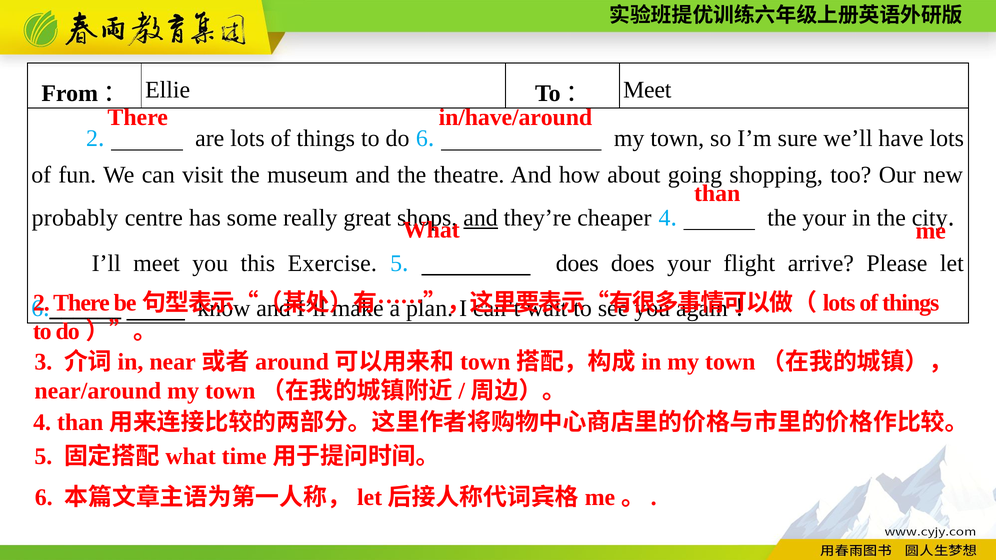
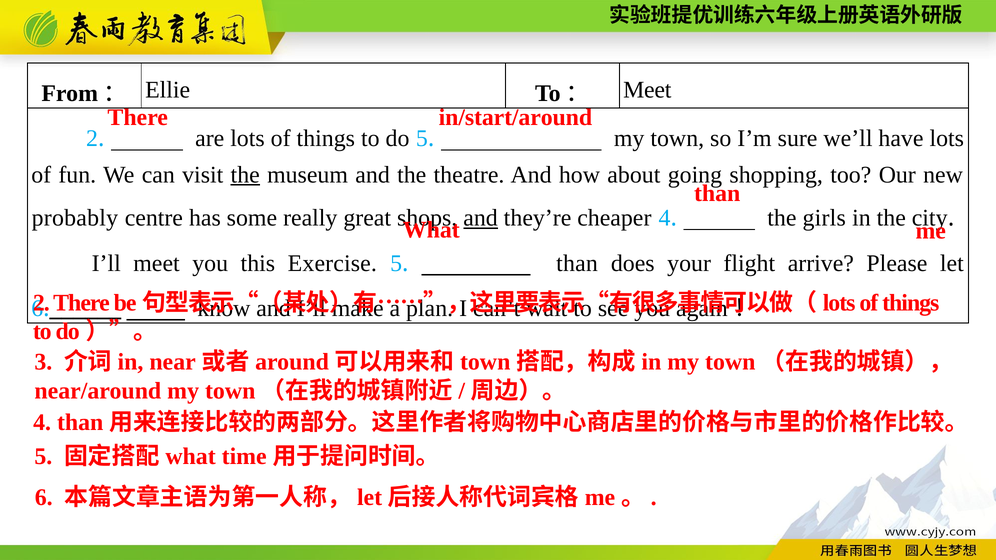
in/have/around: in/have/around -> in/start/around (515, 117)
do 6: 6 -> 5 (422, 139)
the underline: none -> present (245, 175)
the your: your -> girls (824, 218)
does: does -> than (577, 263)
